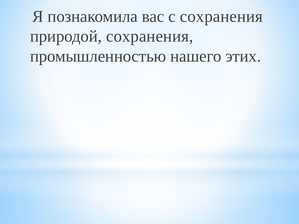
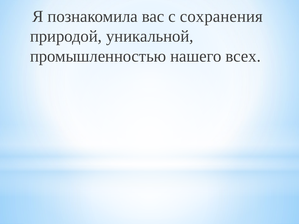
природой сохранения: сохранения -> уникальной (150, 36)
этих: этих -> всех (243, 56)
